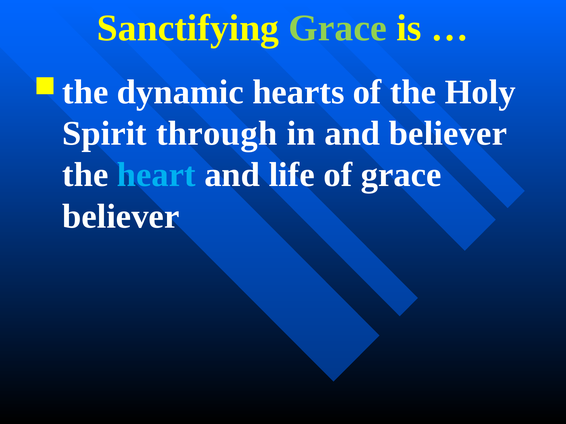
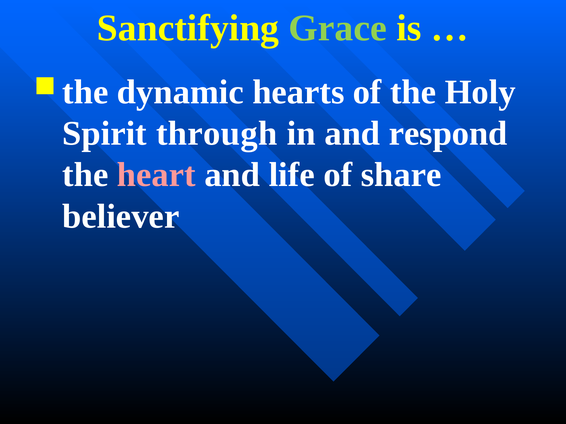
and believer: believer -> respond (448, 134)
heart colour: light blue -> pink (156, 175)
of grace: grace -> share (401, 175)
